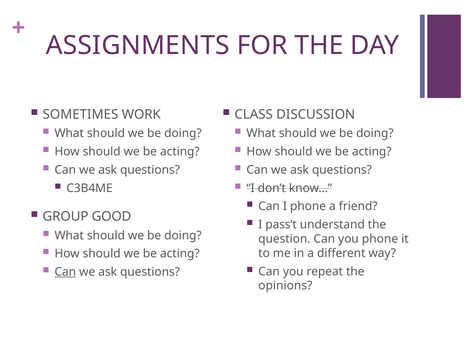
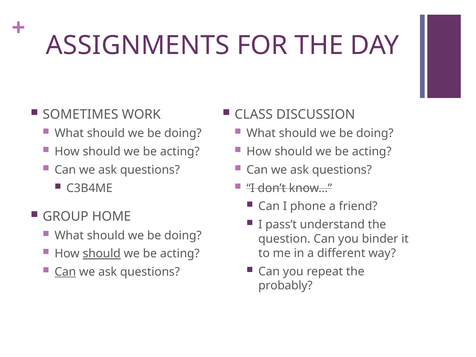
GOOD: GOOD -> HOME (112, 217)
you phone: phone -> binder (380, 239)
should underline: none -> present (102, 254)
opinions: opinions -> probably (285, 286)
